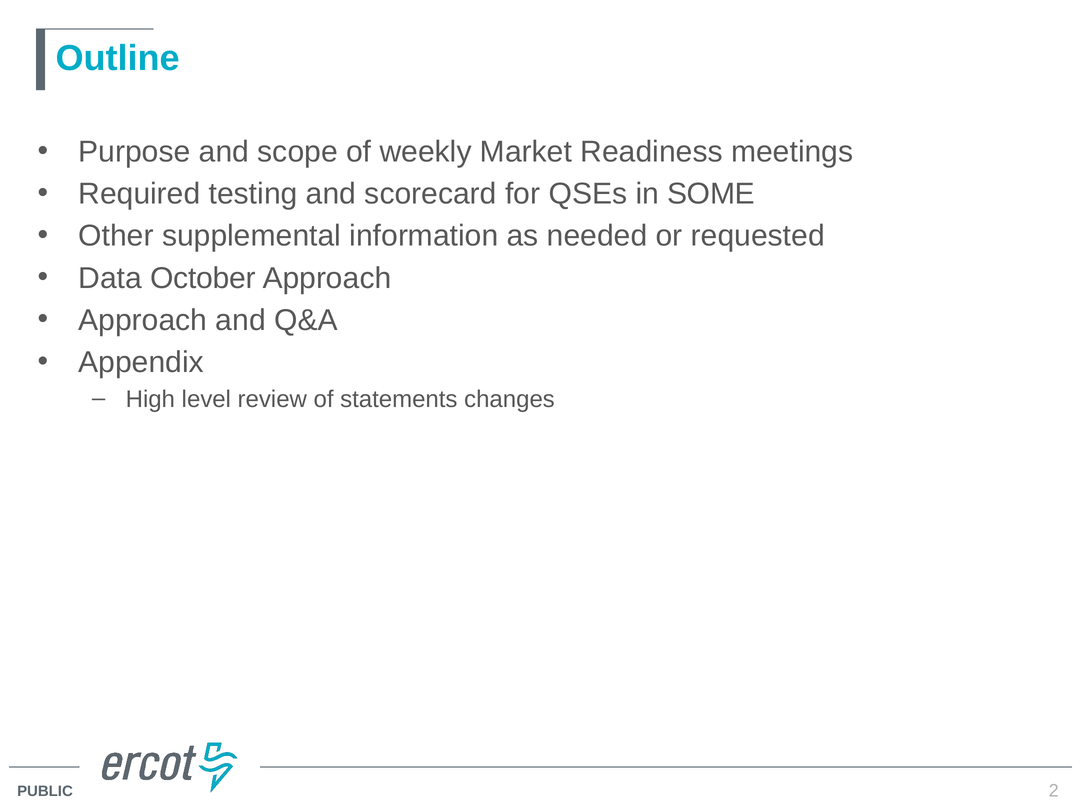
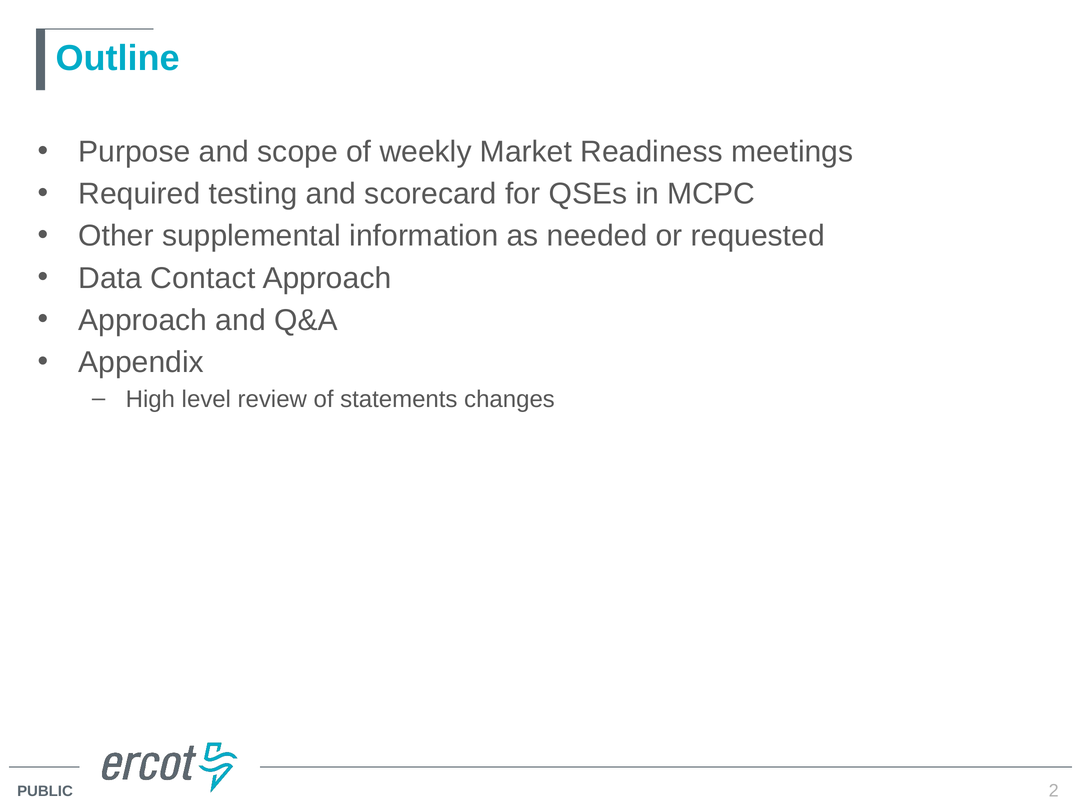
SOME: SOME -> MCPC (711, 194)
October: October -> Contact (203, 278)
